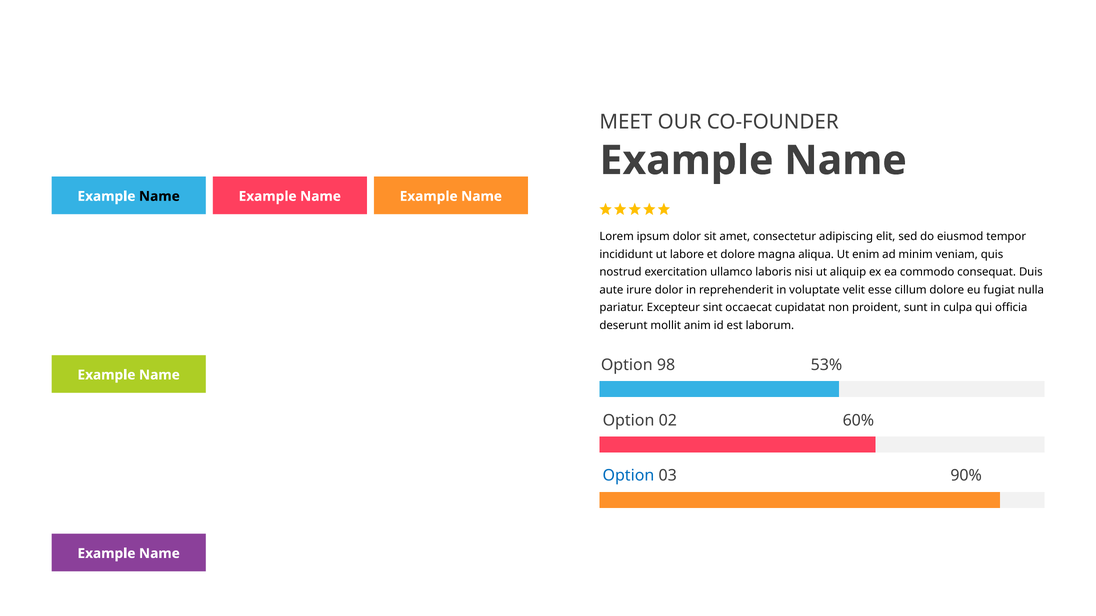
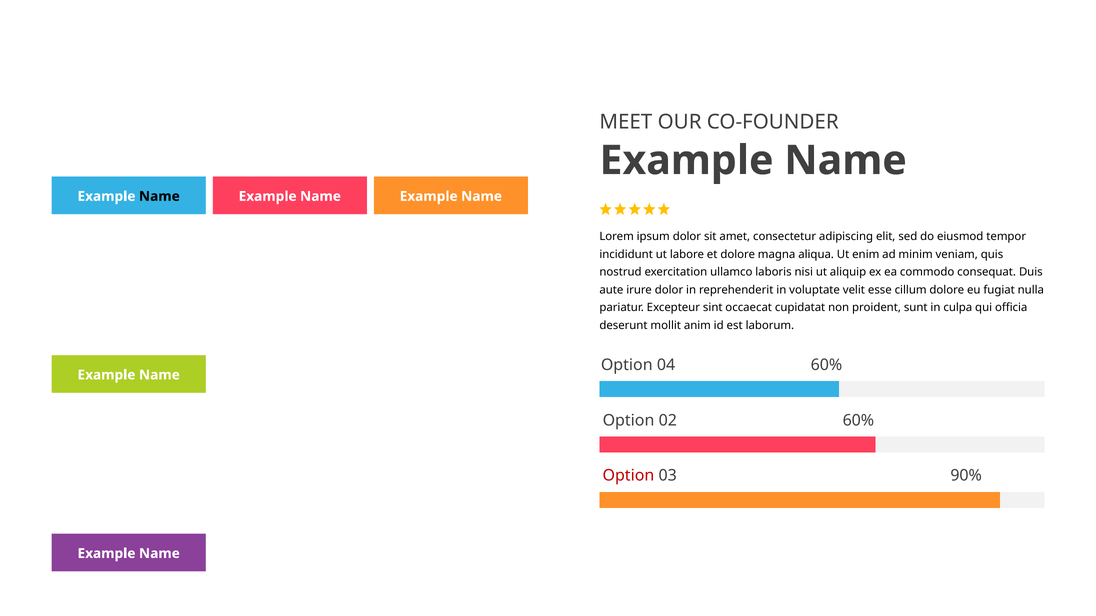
98: 98 -> 04 (666, 365)
53%: 53% -> 60% (826, 365)
Option colour: blue -> red (628, 476)
